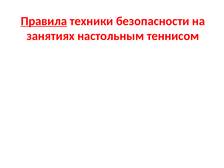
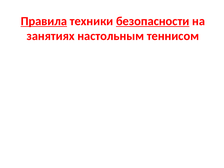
безопасности underline: none -> present (153, 21)
